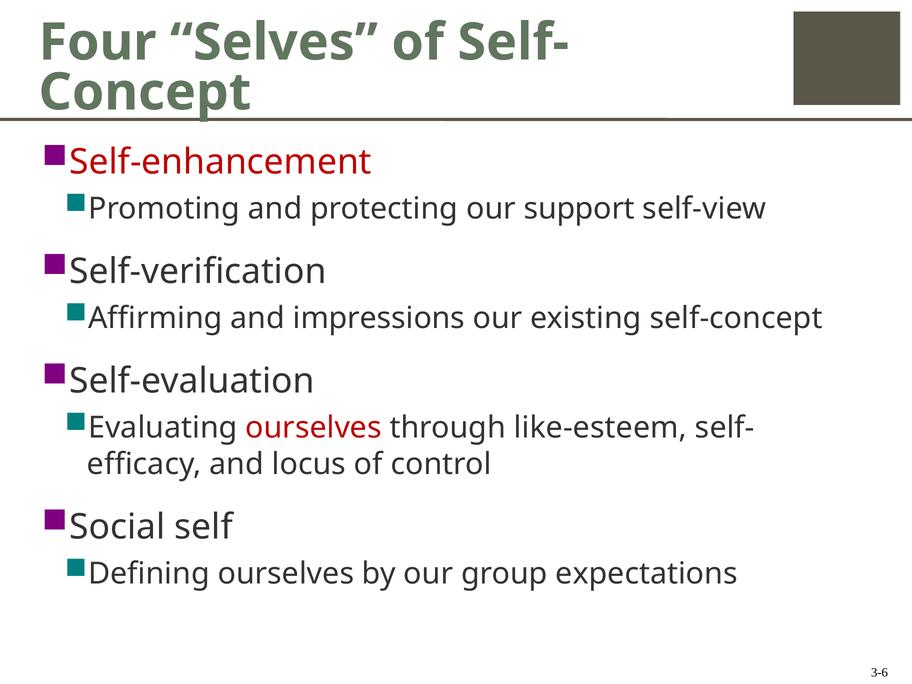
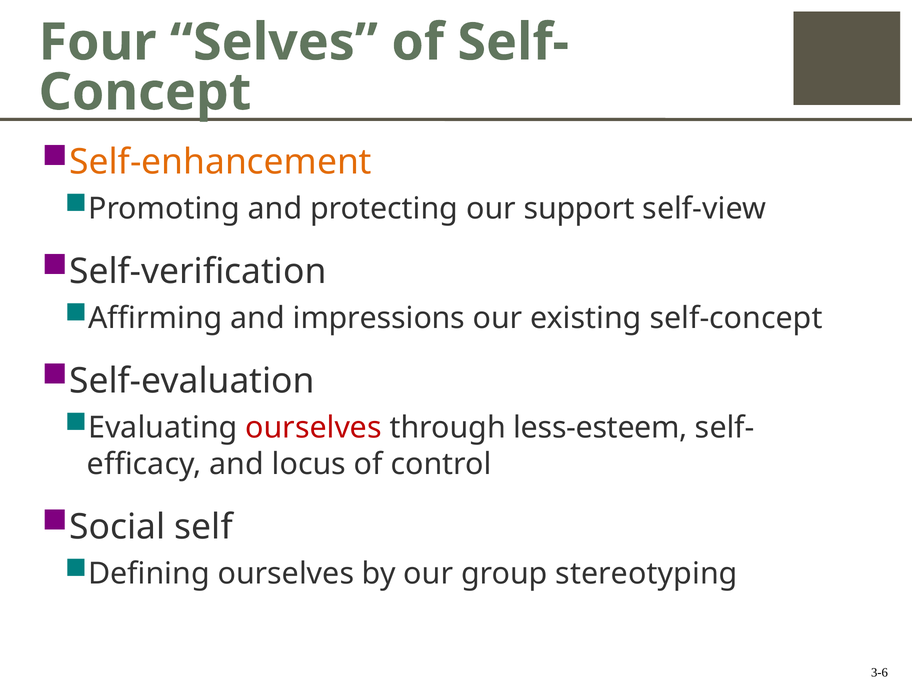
Self-enhancement colour: red -> orange (221, 162)
like-esteem: like-esteem -> less-esteem (601, 428)
expectations: expectations -> stereotyping (647, 574)
